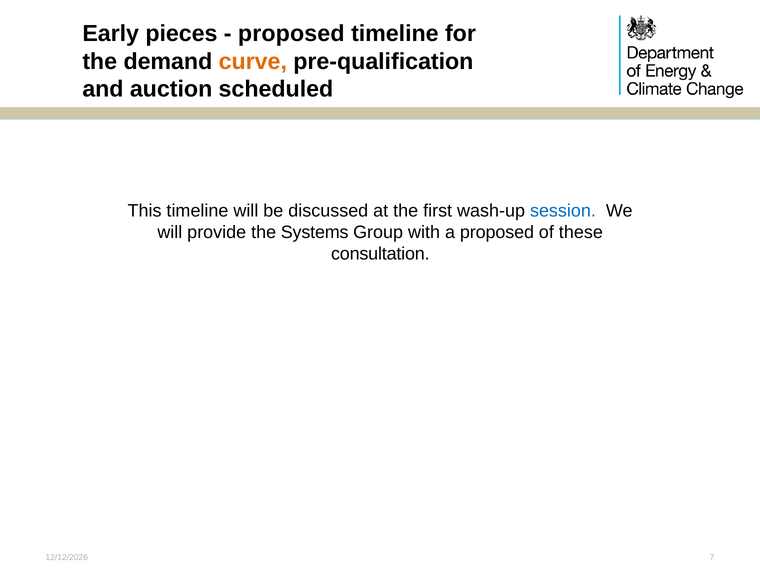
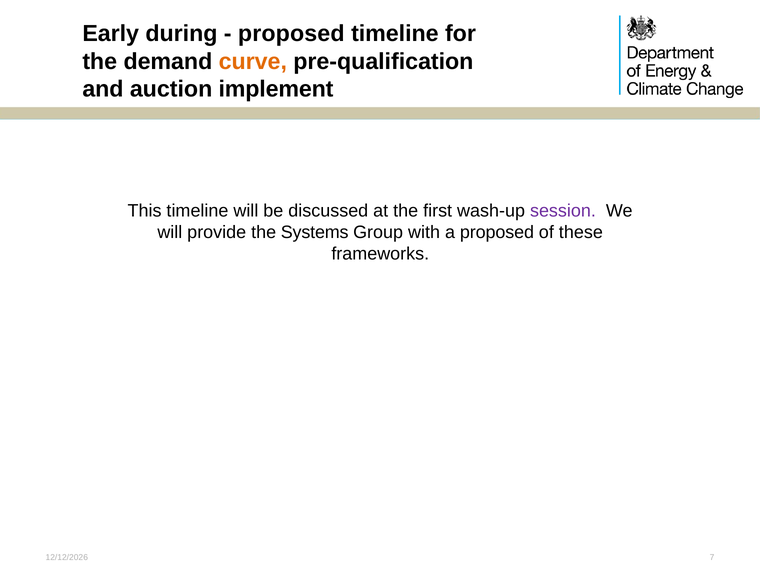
pieces: pieces -> during (181, 34)
scheduled: scheduled -> implement (276, 89)
session colour: blue -> purple (563, 211)
consultation: consultation -> frameworks (380, 254)
